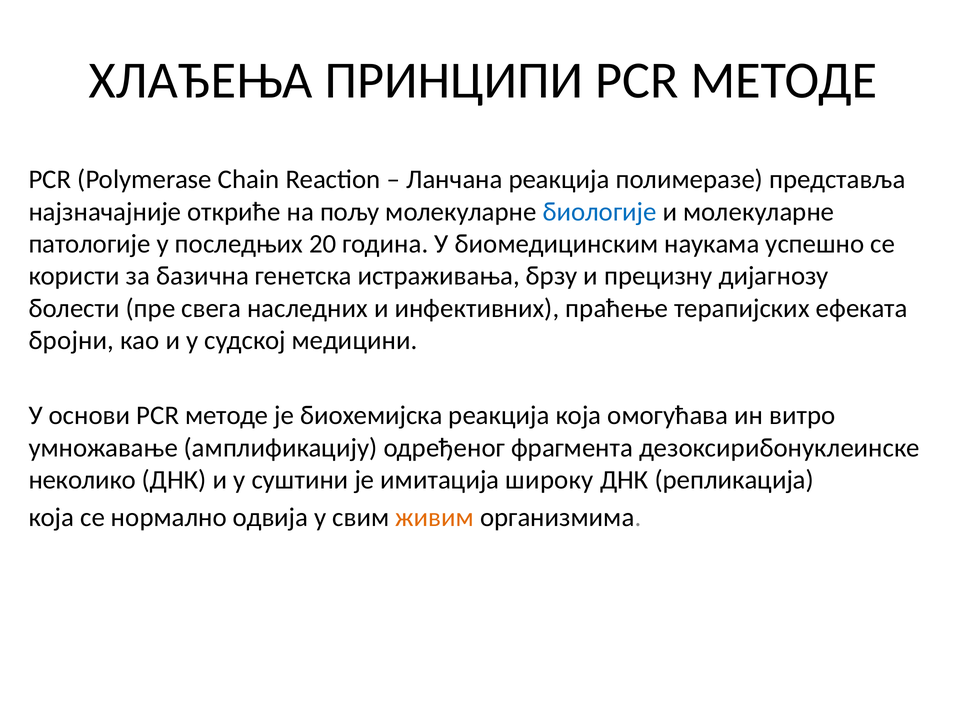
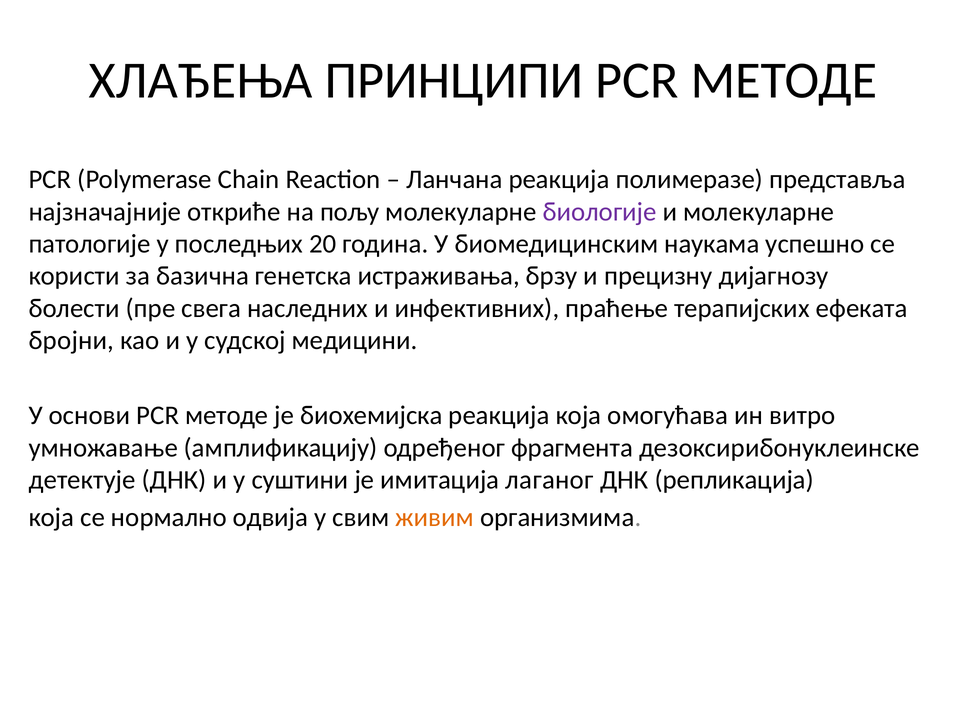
биологије colour: blue -> purple (600, 212)
неколико: неколико -> детектује (82, 480)
широку: широку -> лаганог (550, 480)
